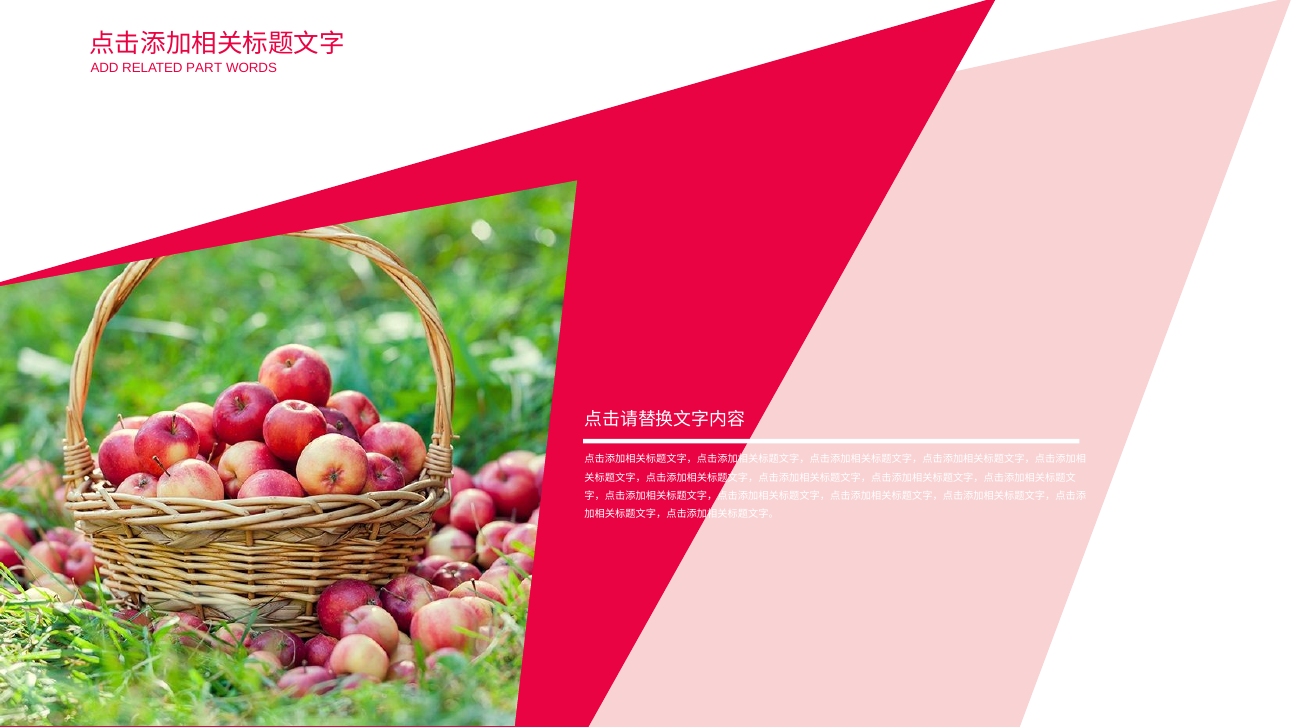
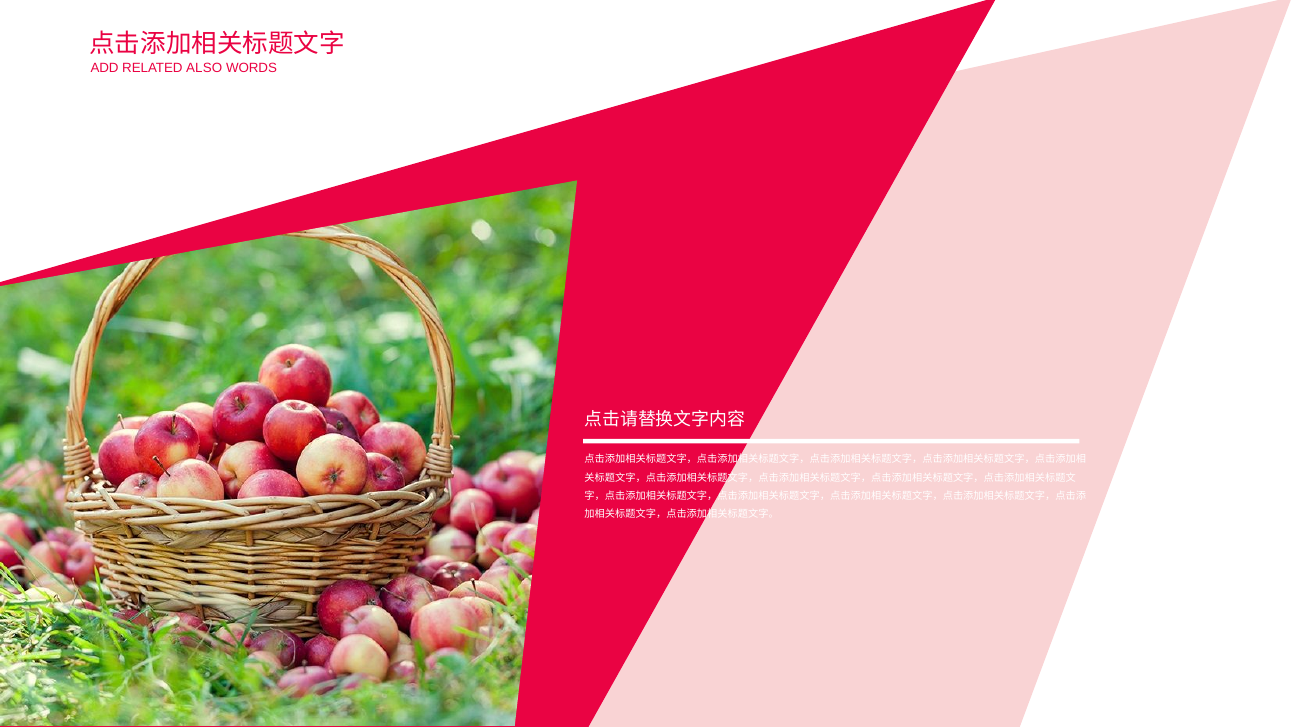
PART: PART -> ALSO (204, 68)
